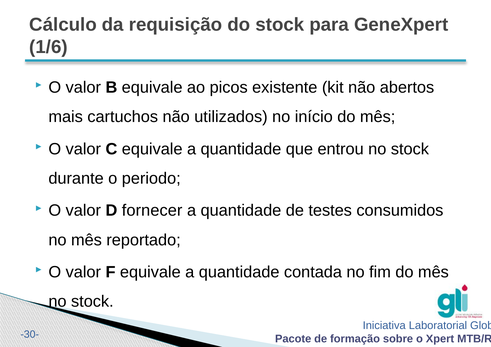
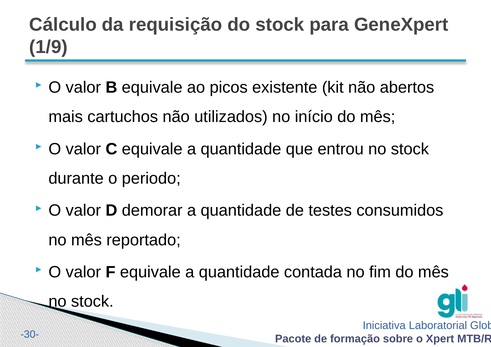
1/6: 1/6 -> 1/9 (48, 47)
fornecer: fornecer -> demorar (152, 210)
